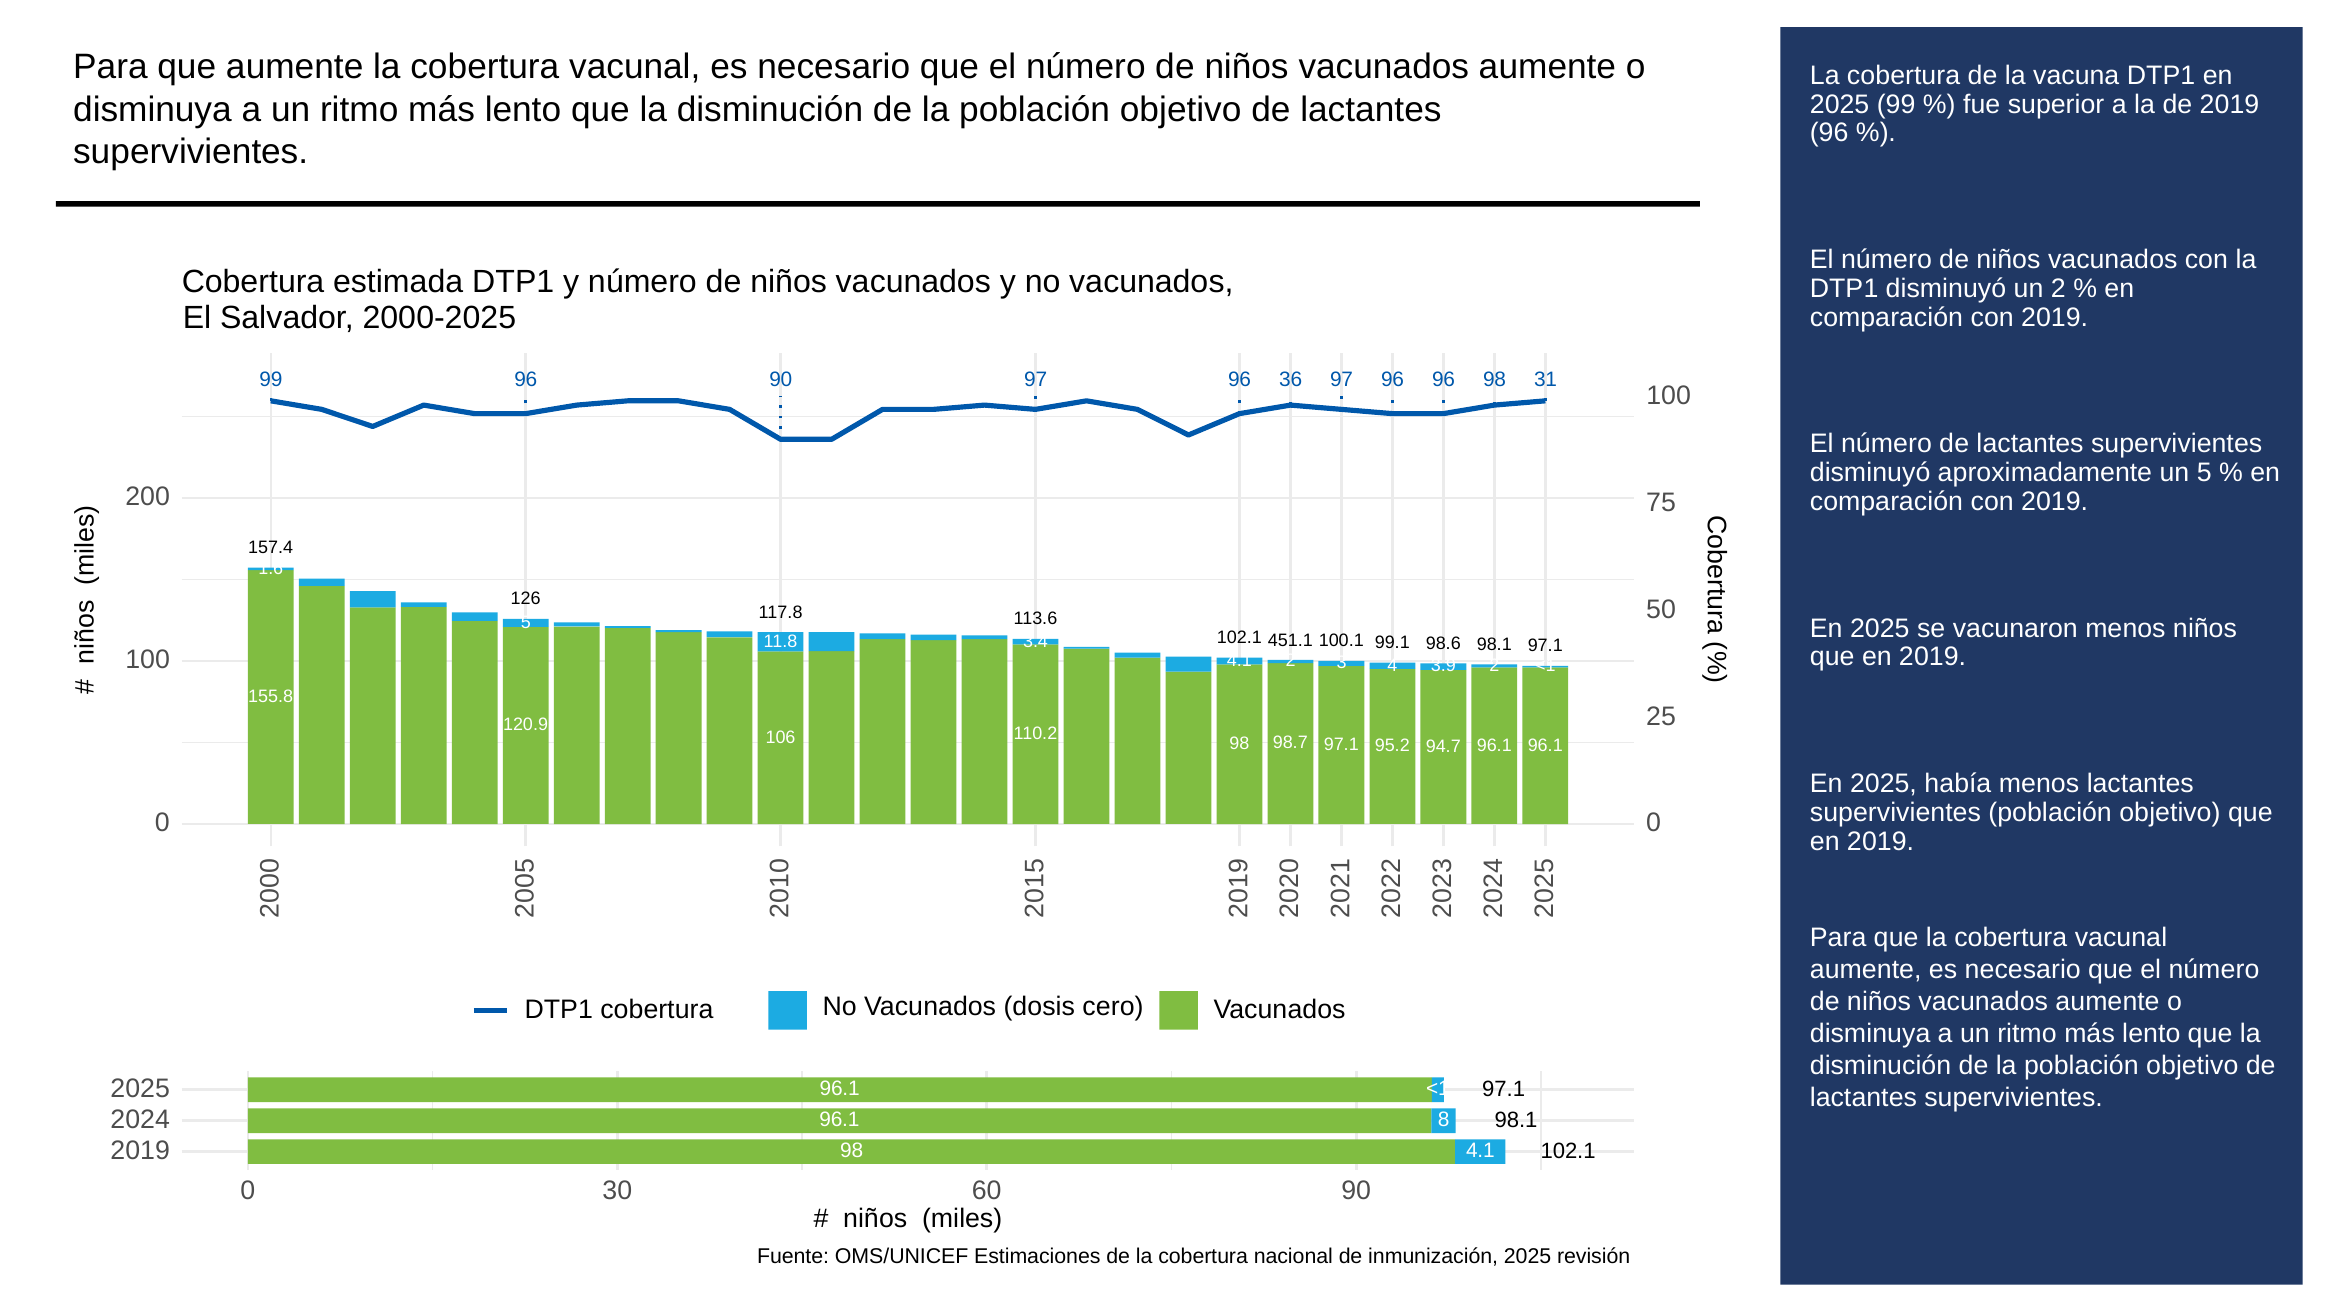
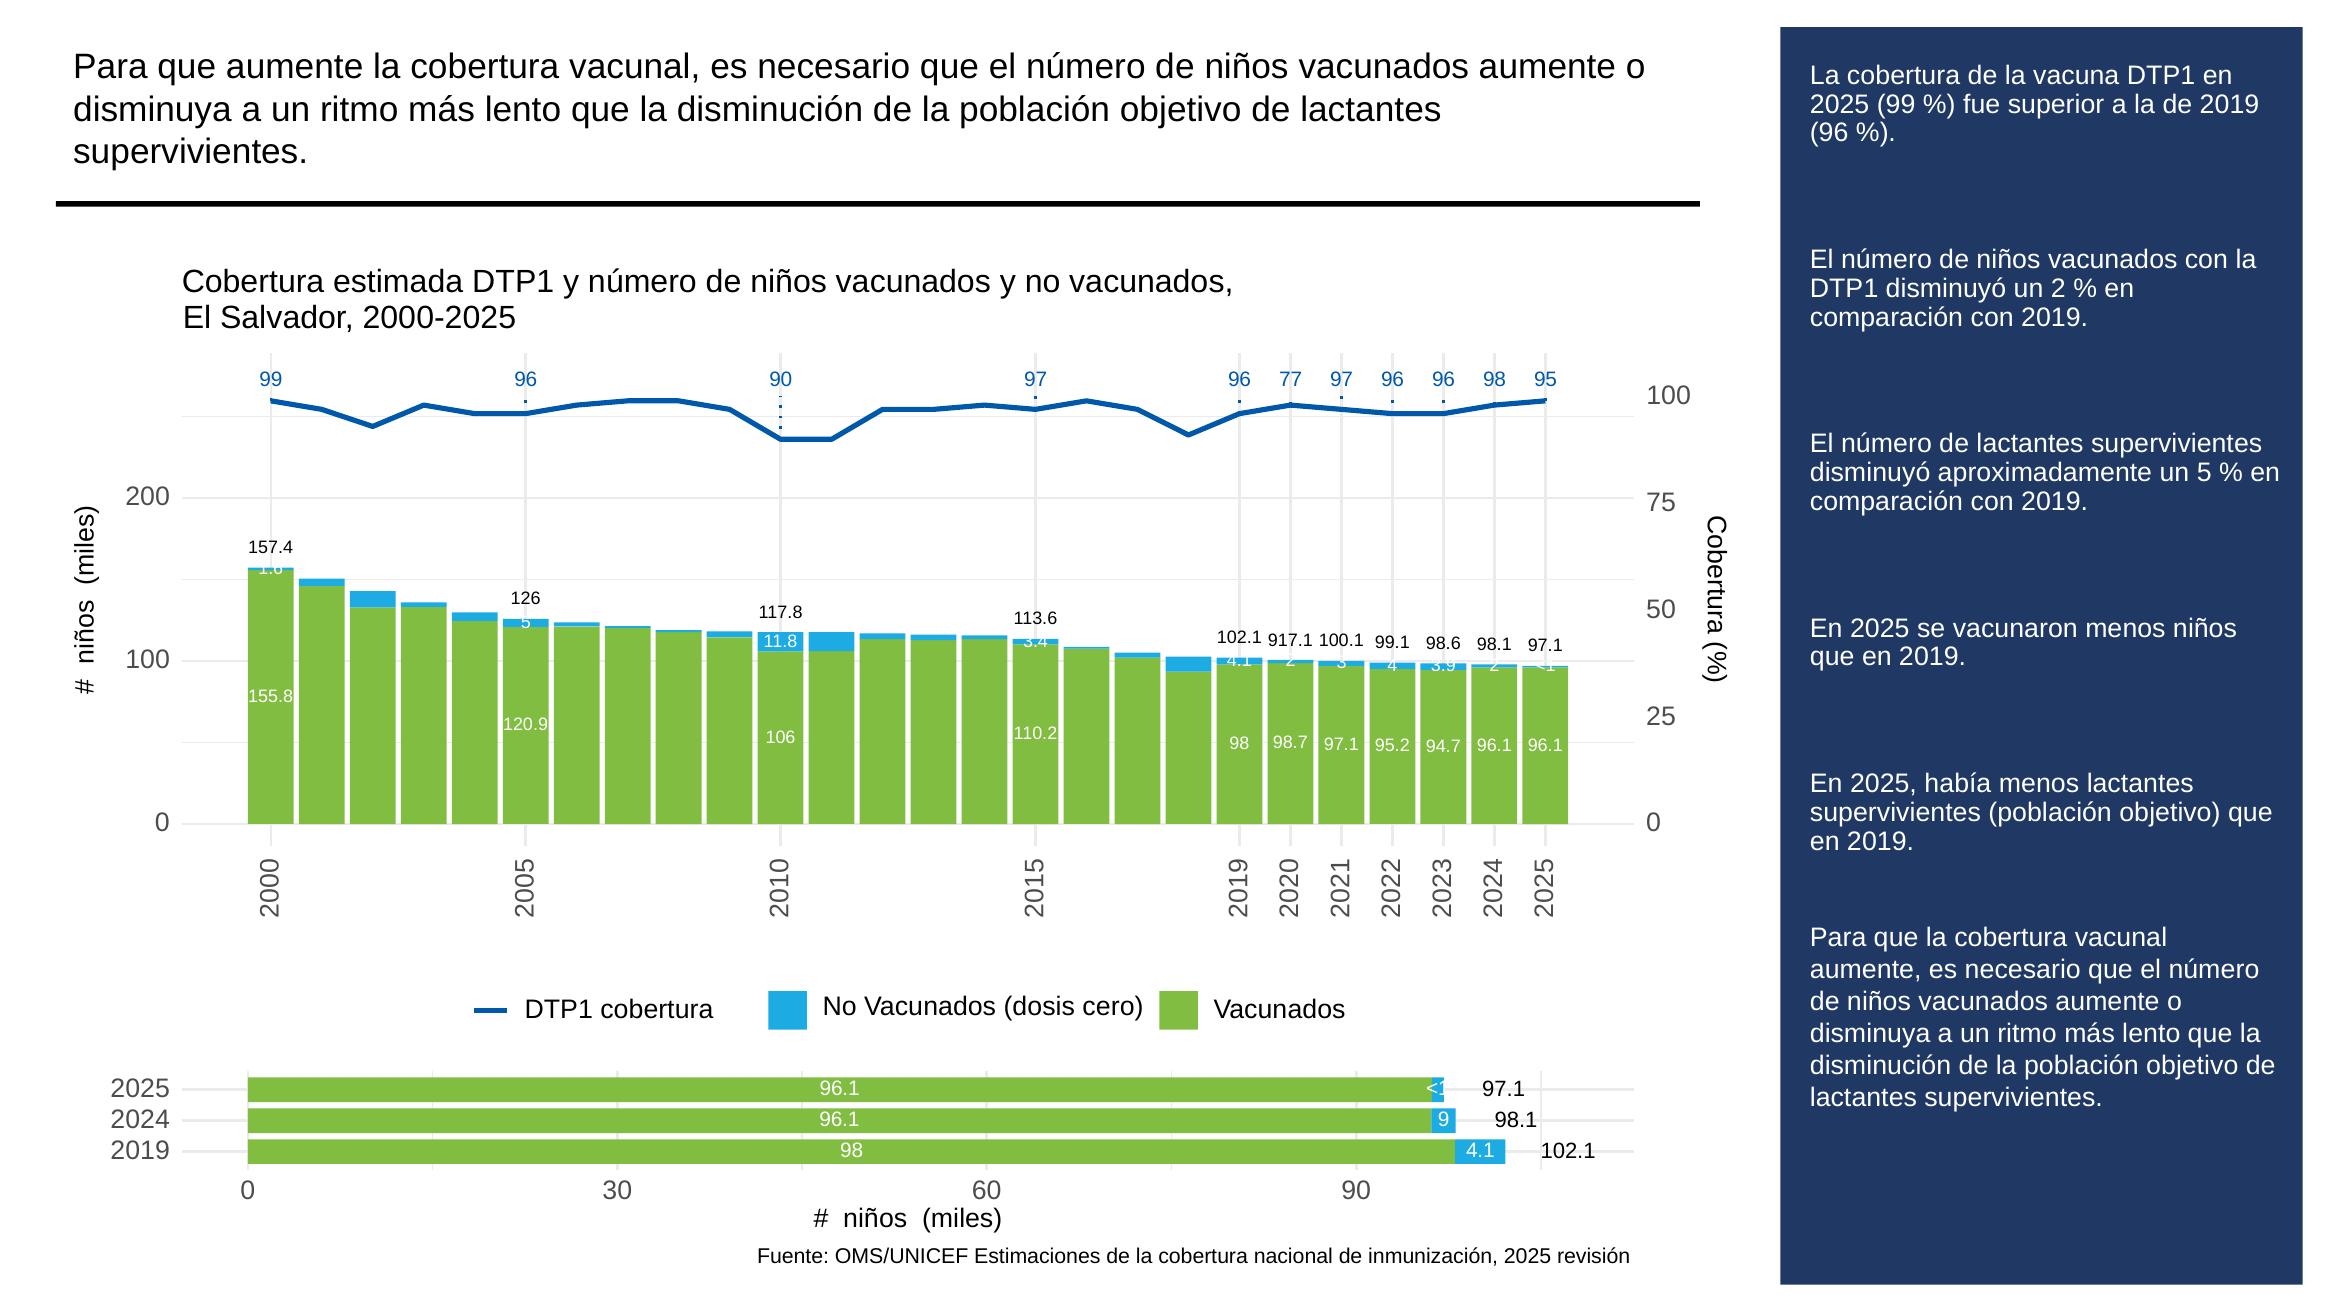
36: 36 -> 77 (1291, 380)
31: 31 -> 95 (1546, 380)
451.1: 451.1 -> 917.1 (1290, 640)
96.1 8: 8 -> 9 (1444, 1120)
